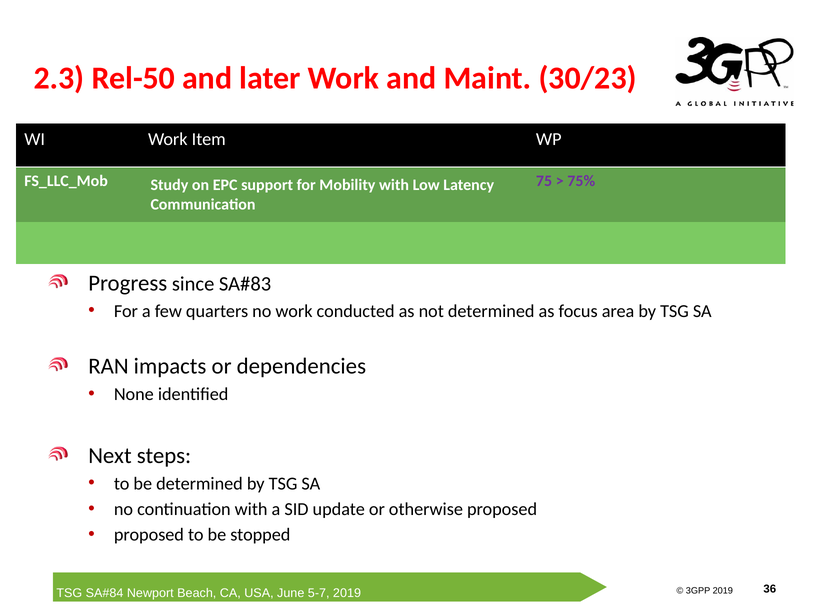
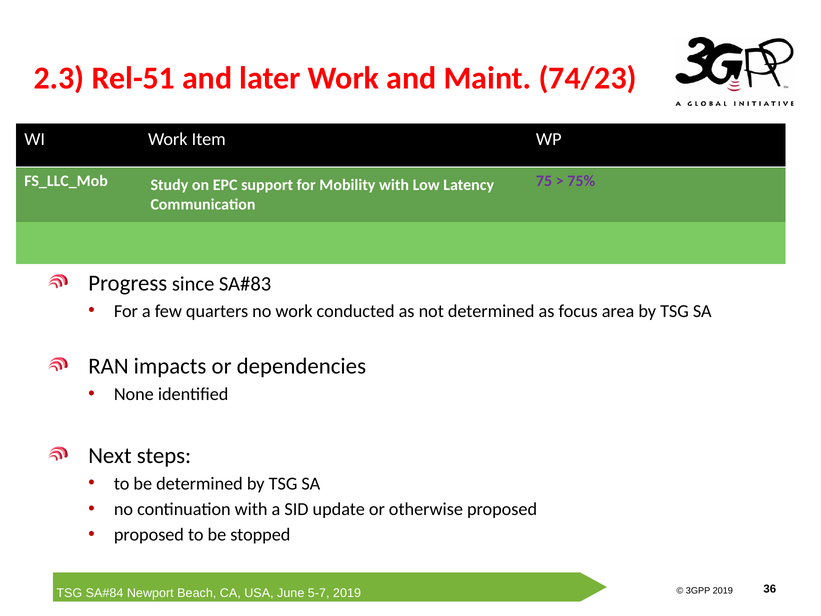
Rel-50: Rel-50 -> Rel-51 (133, 78)
30/23: 30/23 -> 74/23 (588, 78)
